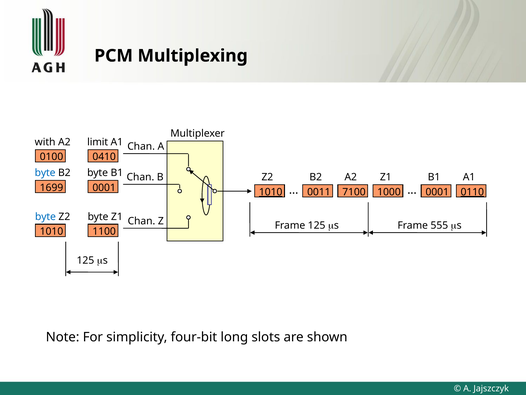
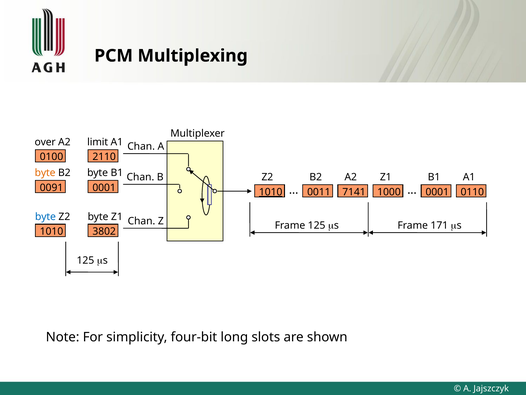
with: with -> over (45, 142)
0410: 0410 -> 2110 (104, 157)
byte colour: blue -> orange (45, 173)
1699: 1699 -> 0091 (52, 187)
7100: 7100 -> 7141 (354, 192)
0110 underline: present -> none (472, 192)
555: 555 -> 171 (439, 225)
1100: 1100 -> 3802 (104, 231)
